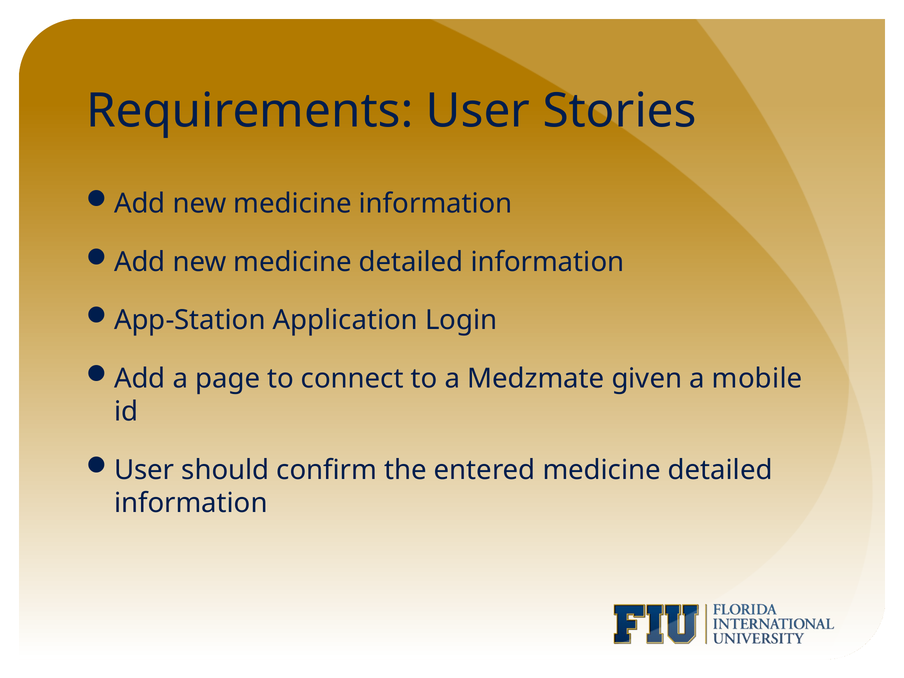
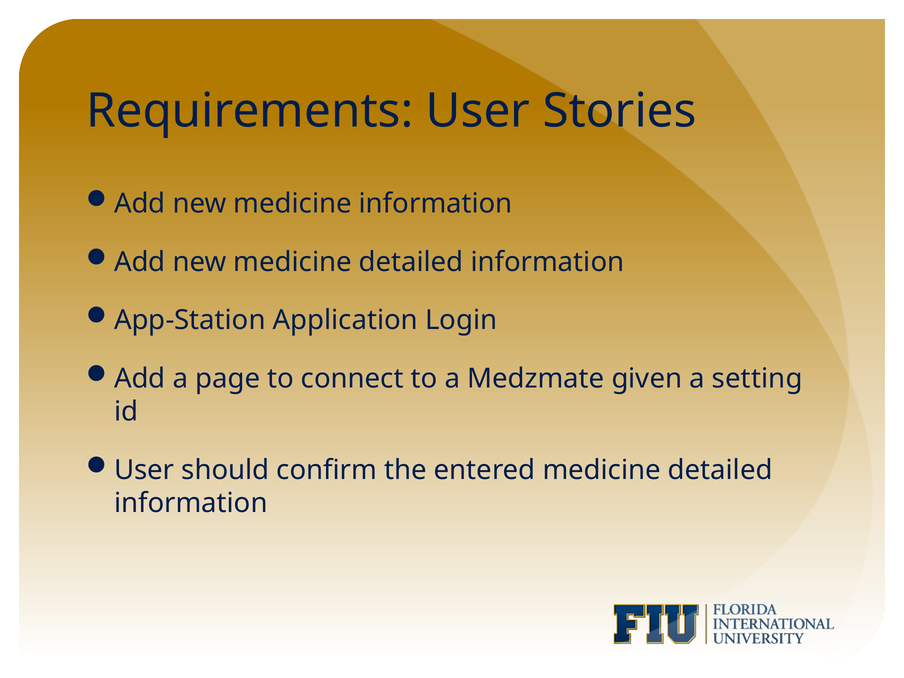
mobile: mobile -> setting (757, 379)
